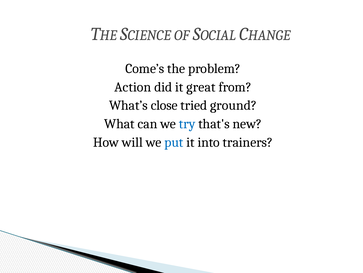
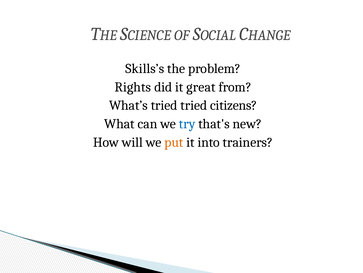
Come’s: Come’s -> Skills’s (145, 68)
Action: Action -> Rights (133, 87)
What’s close: close -> tried (164, 105)
ground: ground -> citizens (234, 105)
put colour: blue -> orange (174, 142)
